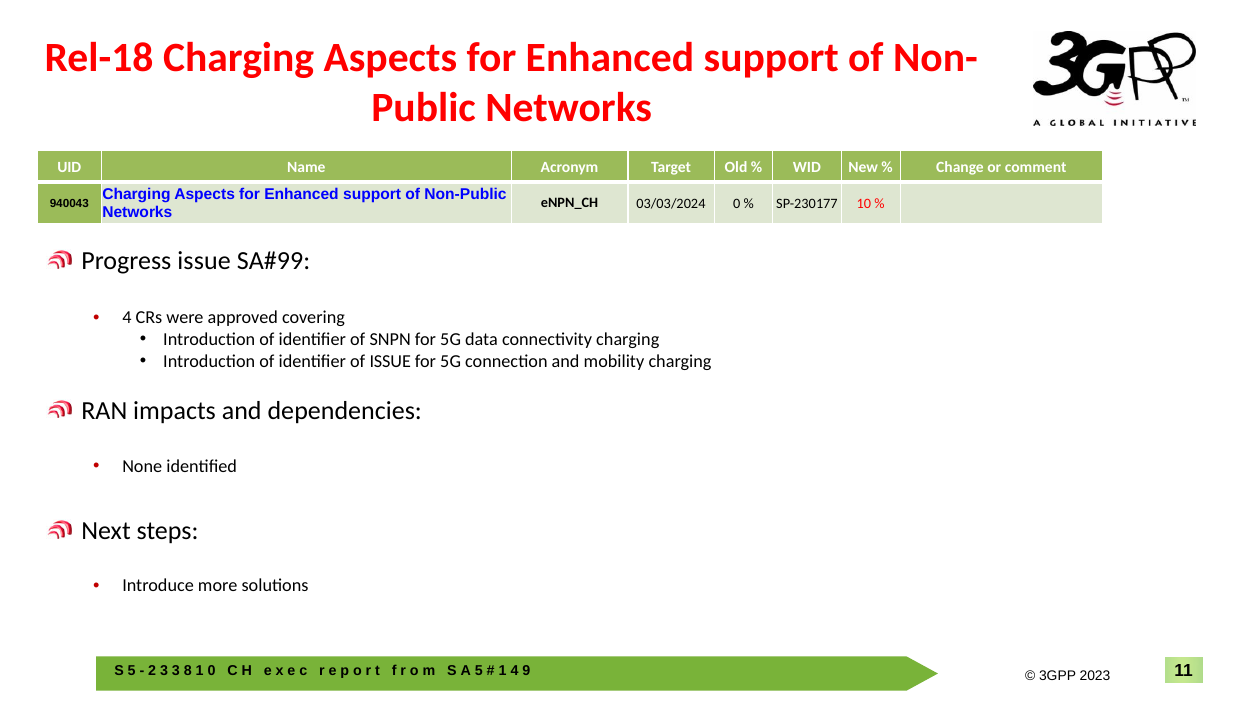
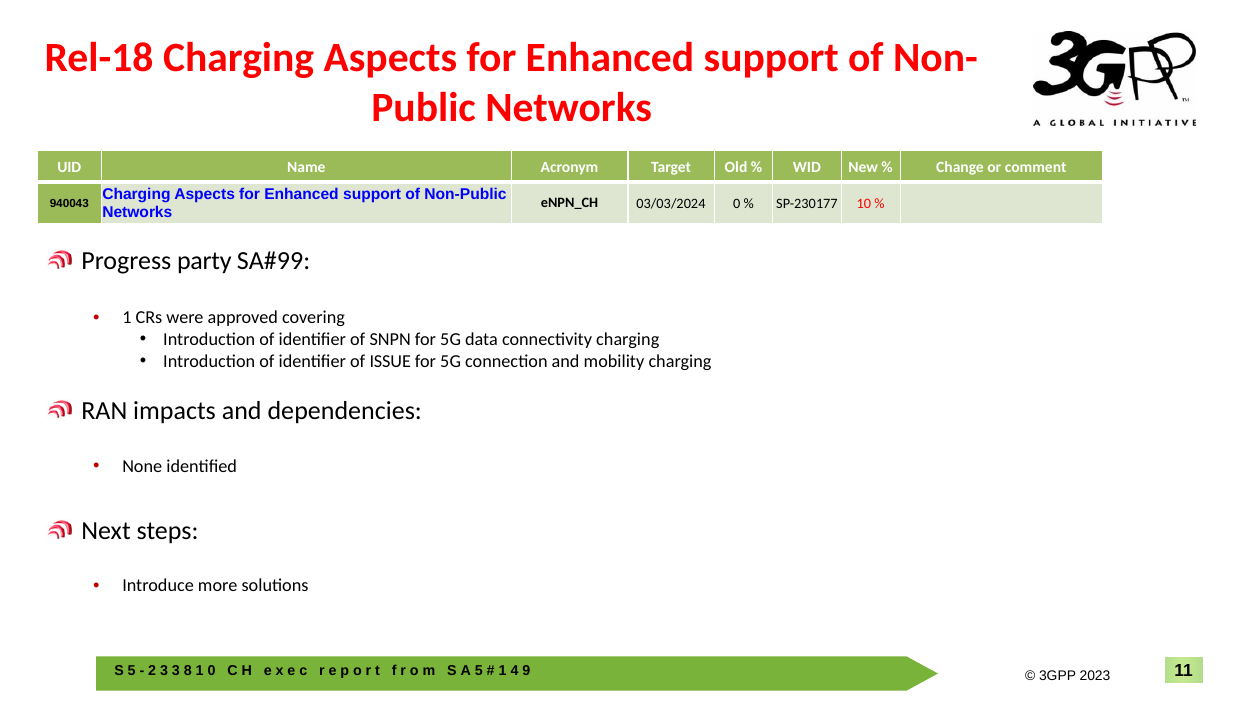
Progress issue: issue -> party (204, 261)
4: 4 -> 1 (127, 318)
